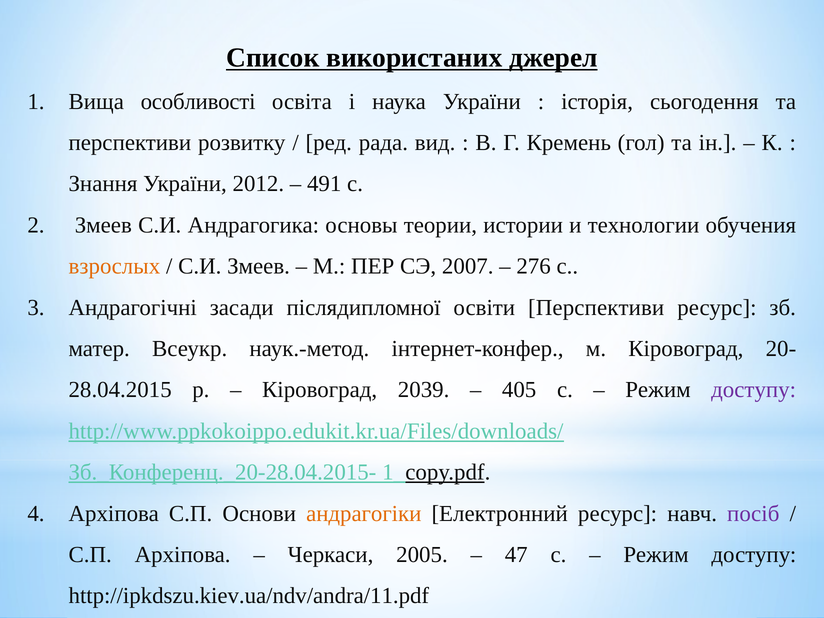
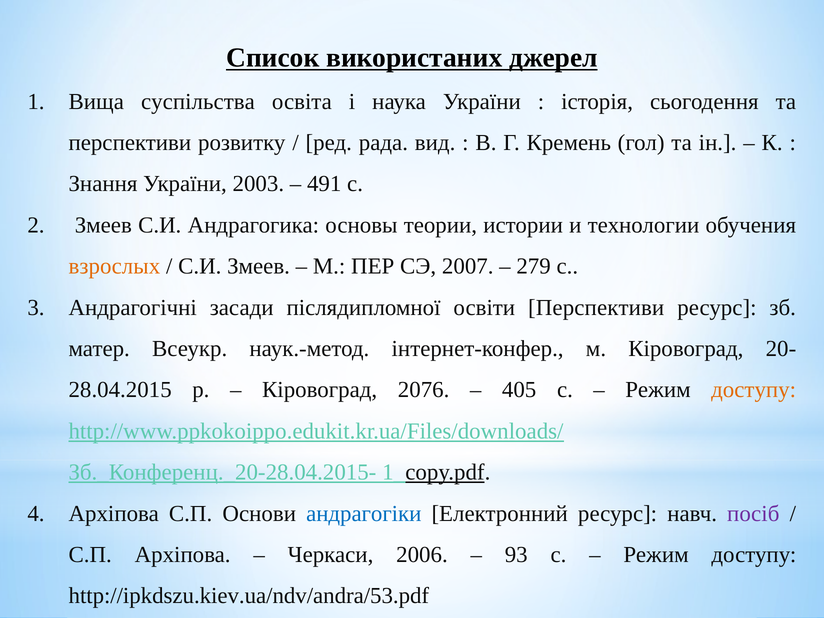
особливості: особливості -> суспільства (198, 101)
2012: 2012 -> 2003 (258, 184)
276: 276 -> 279 (534, 266)
2039: 2039 -> 2076 (424, 390)
доступу colour: purple -> orange (754, 390)
андрагогіки colour: orange -> blue (364, 513)
2005: 2005 -> 2006 (422, 555)
47: 47 -> 93 (516, 555)
http://ipkdszu.kiev.ua/ndv/andra/11.pdf: http://ipkdszu.kiev.ua/ndv/andra/11.pdf -> http://ipkdszu.kiev.ua/ndv/andra/53.pdf (249, 596)
